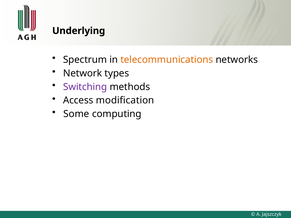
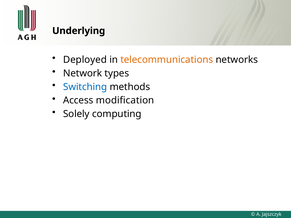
Spectrum: Spectrum -> Deployed (85, 60)
Switching colour: purple -> blue (85, 87)
Some: Some -> Solely (76, 114)
